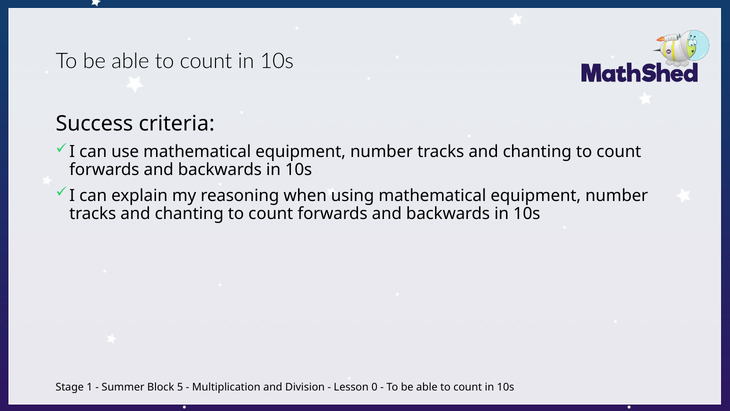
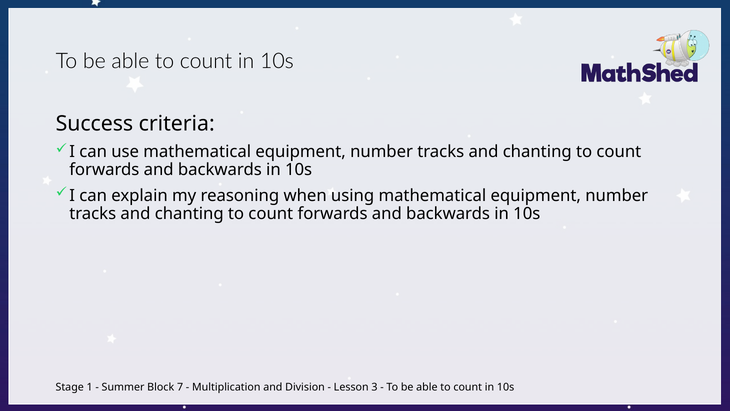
5: 5 -> 7 (180, 387)
0: 0 -> 3 (374, 387)
